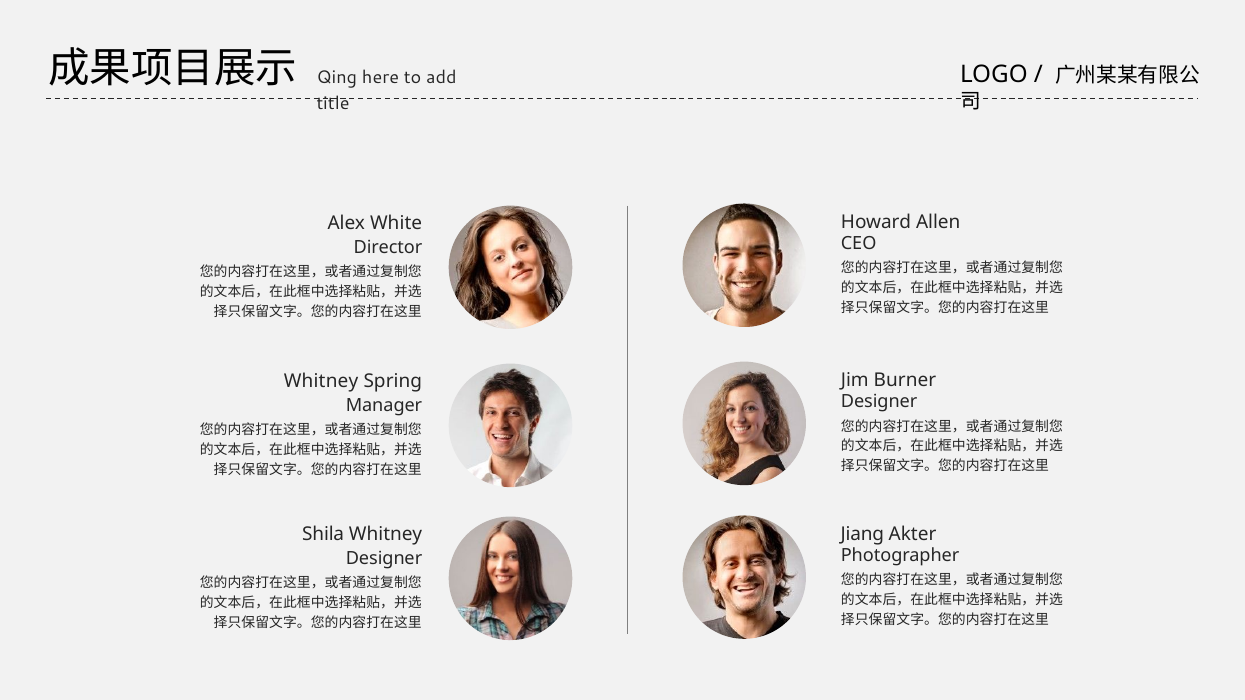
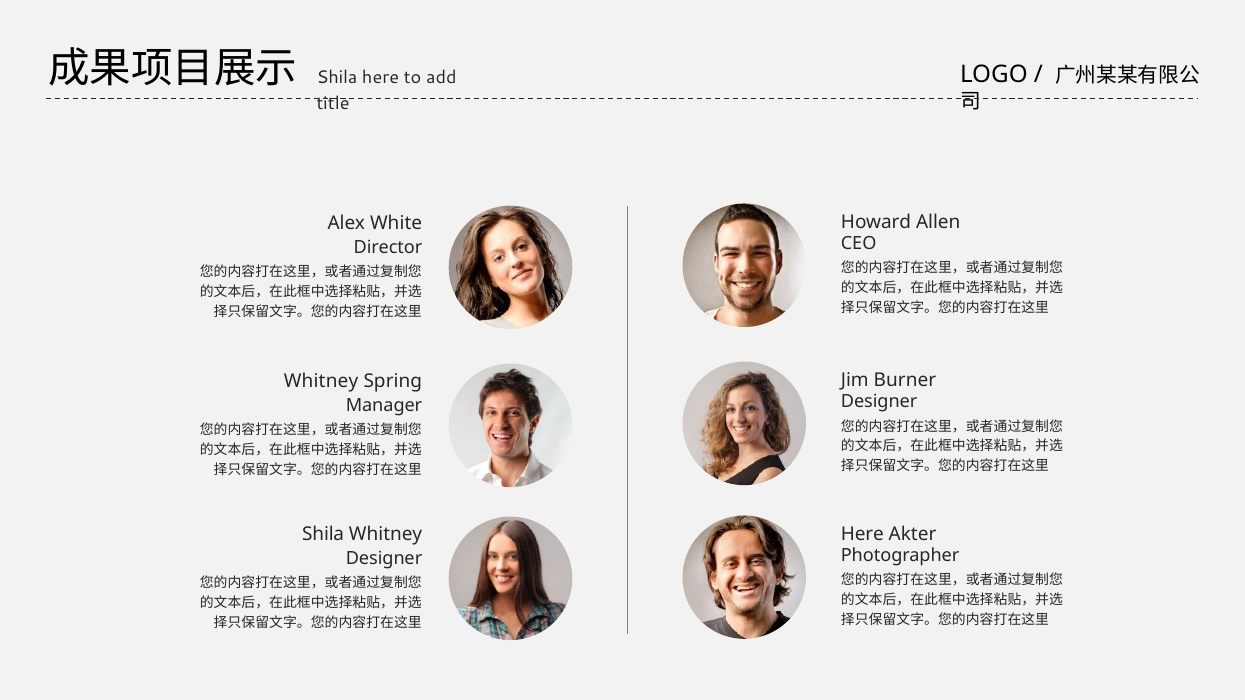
Qing: Qing -> Shila (337, 78)
Jiang: Jiang -> Here (862, 535)
